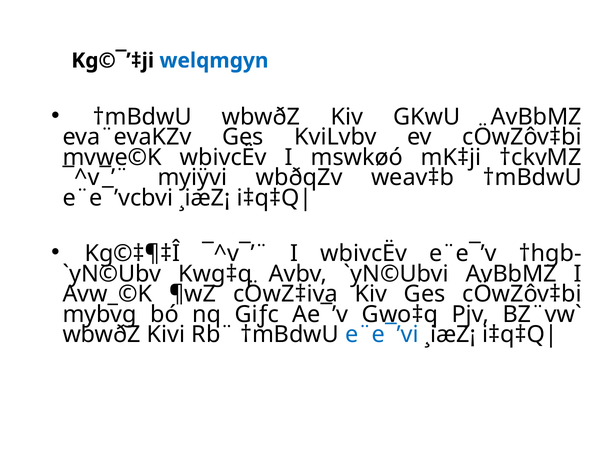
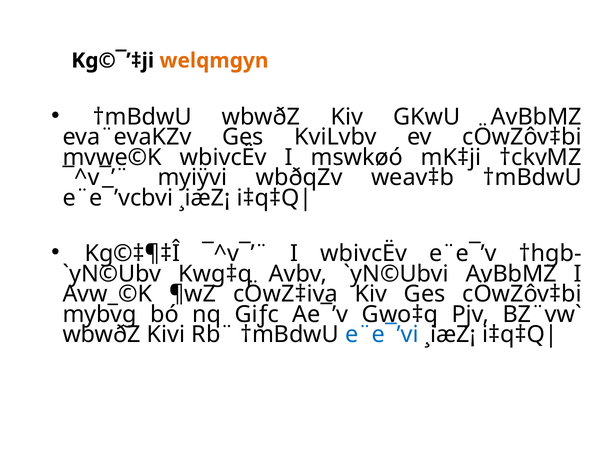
welqmgyn colour: blue -> orange (214, 61)
